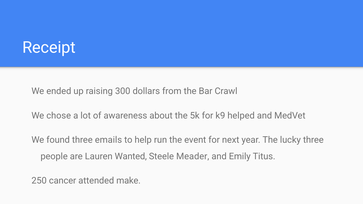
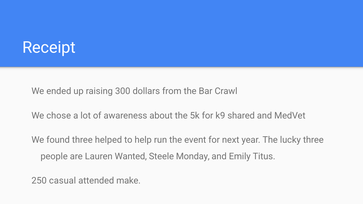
helped: helped -> shared (241, 116)
emails: emails -> helped (108, 140)
Meader: Meader -> Monday (193, 156)
cancer: cancer -> casual (63, 181)
